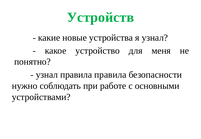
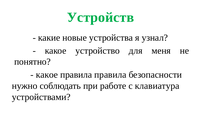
узнал: узнал -> какое (47, 75)
основными: основными -> клавиатура (157, 86)
